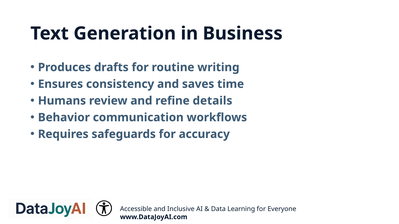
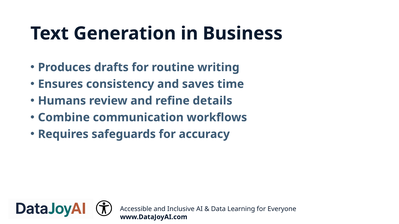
Behavior: Behavior -> Combine (64, 118)
